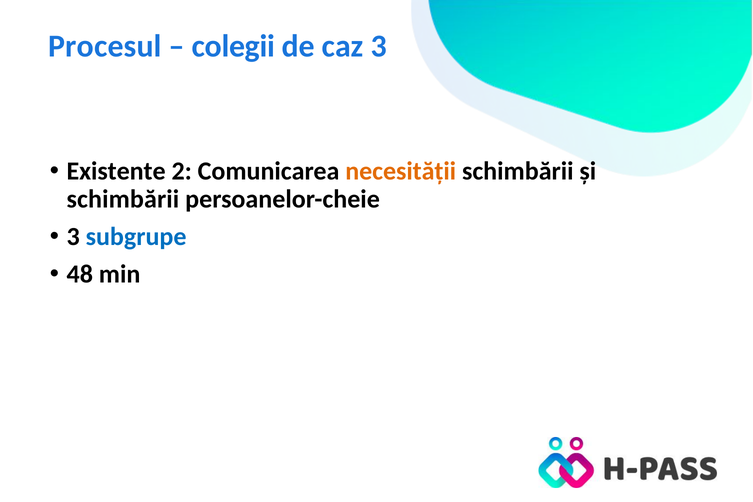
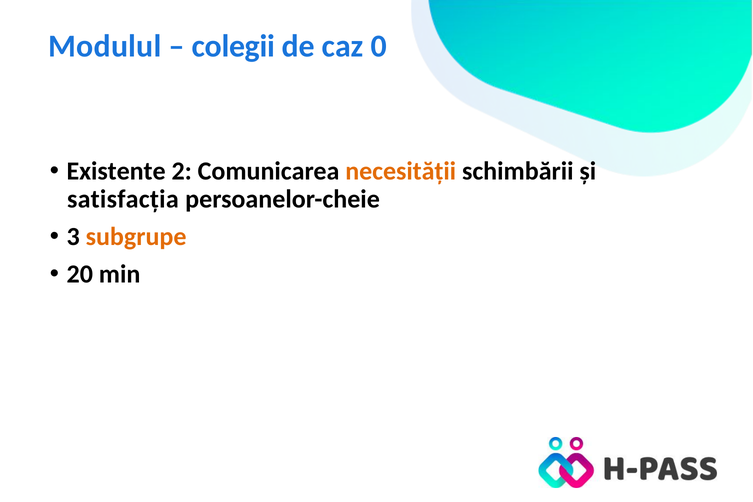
Procesul: Procesul -> Modulul (105, 46)
caz 3: 3 -> 0 (379, 46)
schimbării: schimbării -> satisfacția (123, 199)
subgrupe colour: blue -> orange (136, 237)
48: 48 -> 20 (80, 274)
